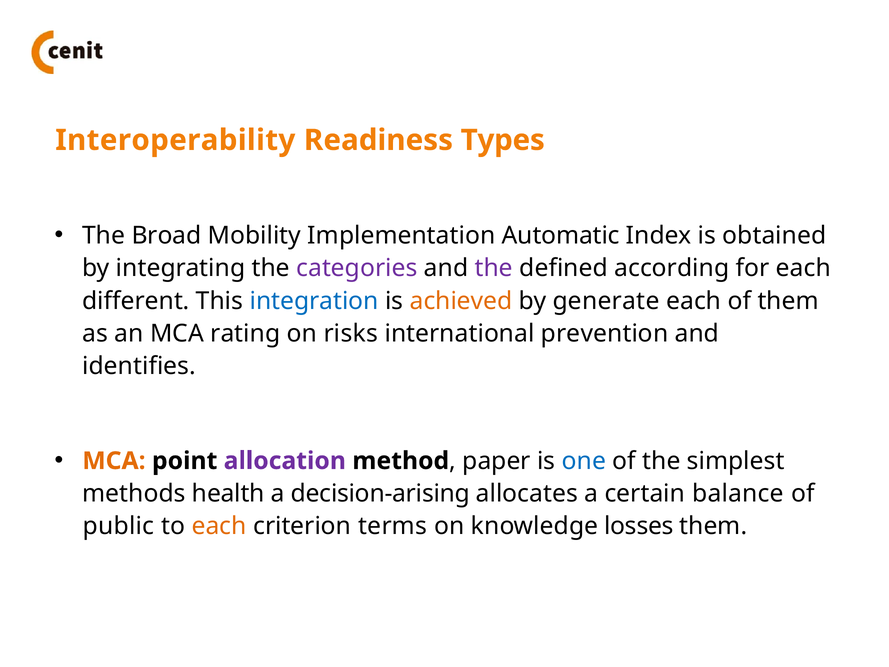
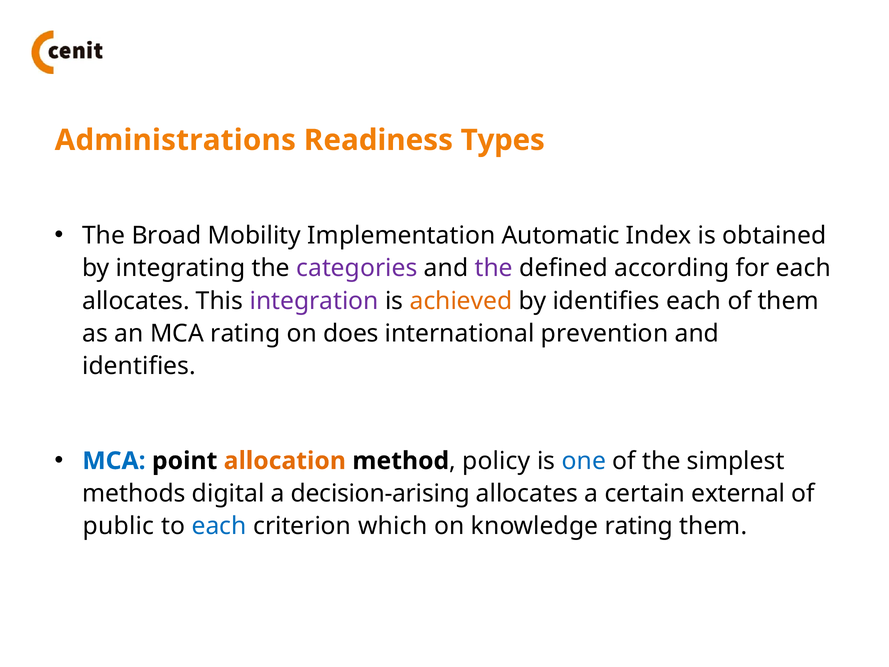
Interoperability: Interoperability -> Administrations (175, 140)
different: different -> allocates (136, 301)
integration colour: blue -> purple (314, 301)
by generate: generate -> identifies (606, 301)
risks: risks -> does (351, 333)
MCA colour: orange -> blue (114, 461)
allocation colour: purple -> orange (285, 461)
paper: paper -> policy (496, 461)
health: health -> digital (228, 493)
balance: balance -> external (738, 493)
each colour: orange -> blue (219, 526)
terms: terms -> which (393, 526)
knowledge losses: losses -> rating (639, 526)
